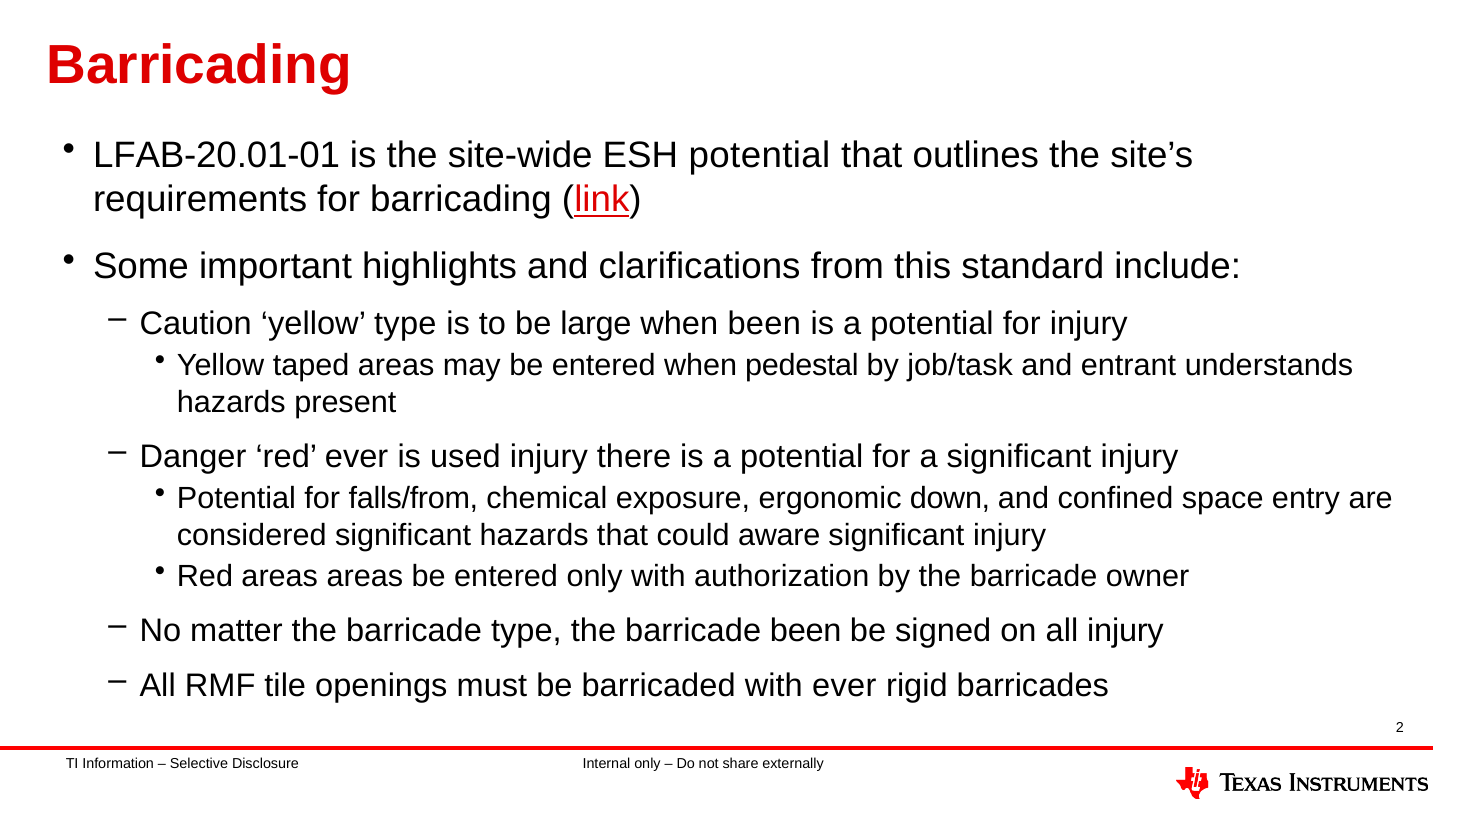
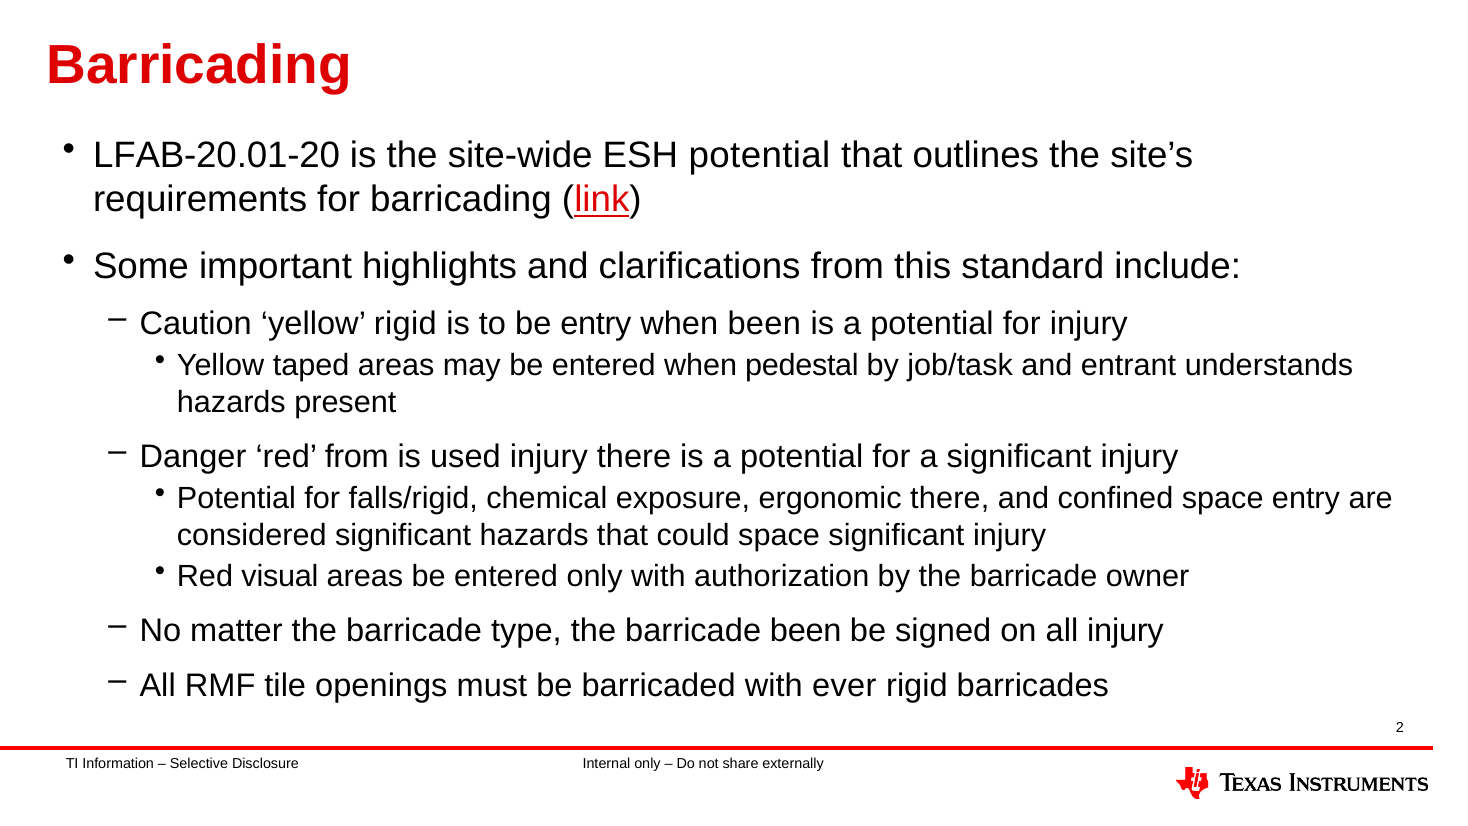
LFAB-20.01-01: LFAB-20.01-01 -> LFAB-20.01-20 (217, 155)
yellow type: type -> rigid (405, 323)
be large: large -> entry (596, 323)
red ever: ever -> from (357, 456)
falls/from: falls/from -> falls/rigid (413, 499)
ergonomic down: down -> there (950, 499)
could aware: aware -> space (779, 535)
Red areas: areas -> visual (280, 577)
